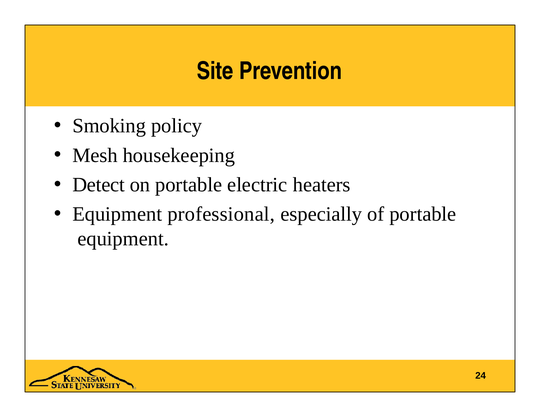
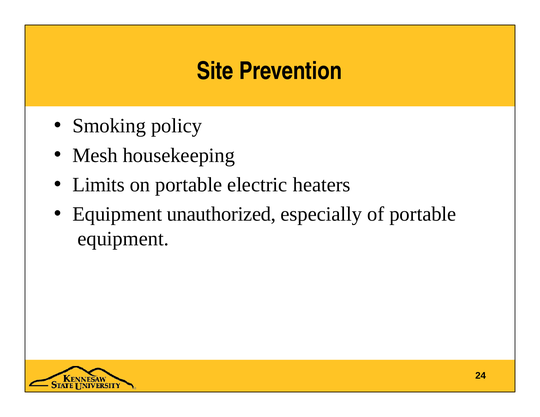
Detect: Detect -> Limits (99, 185)
professional: professional -> unauthorized (221, 214)
